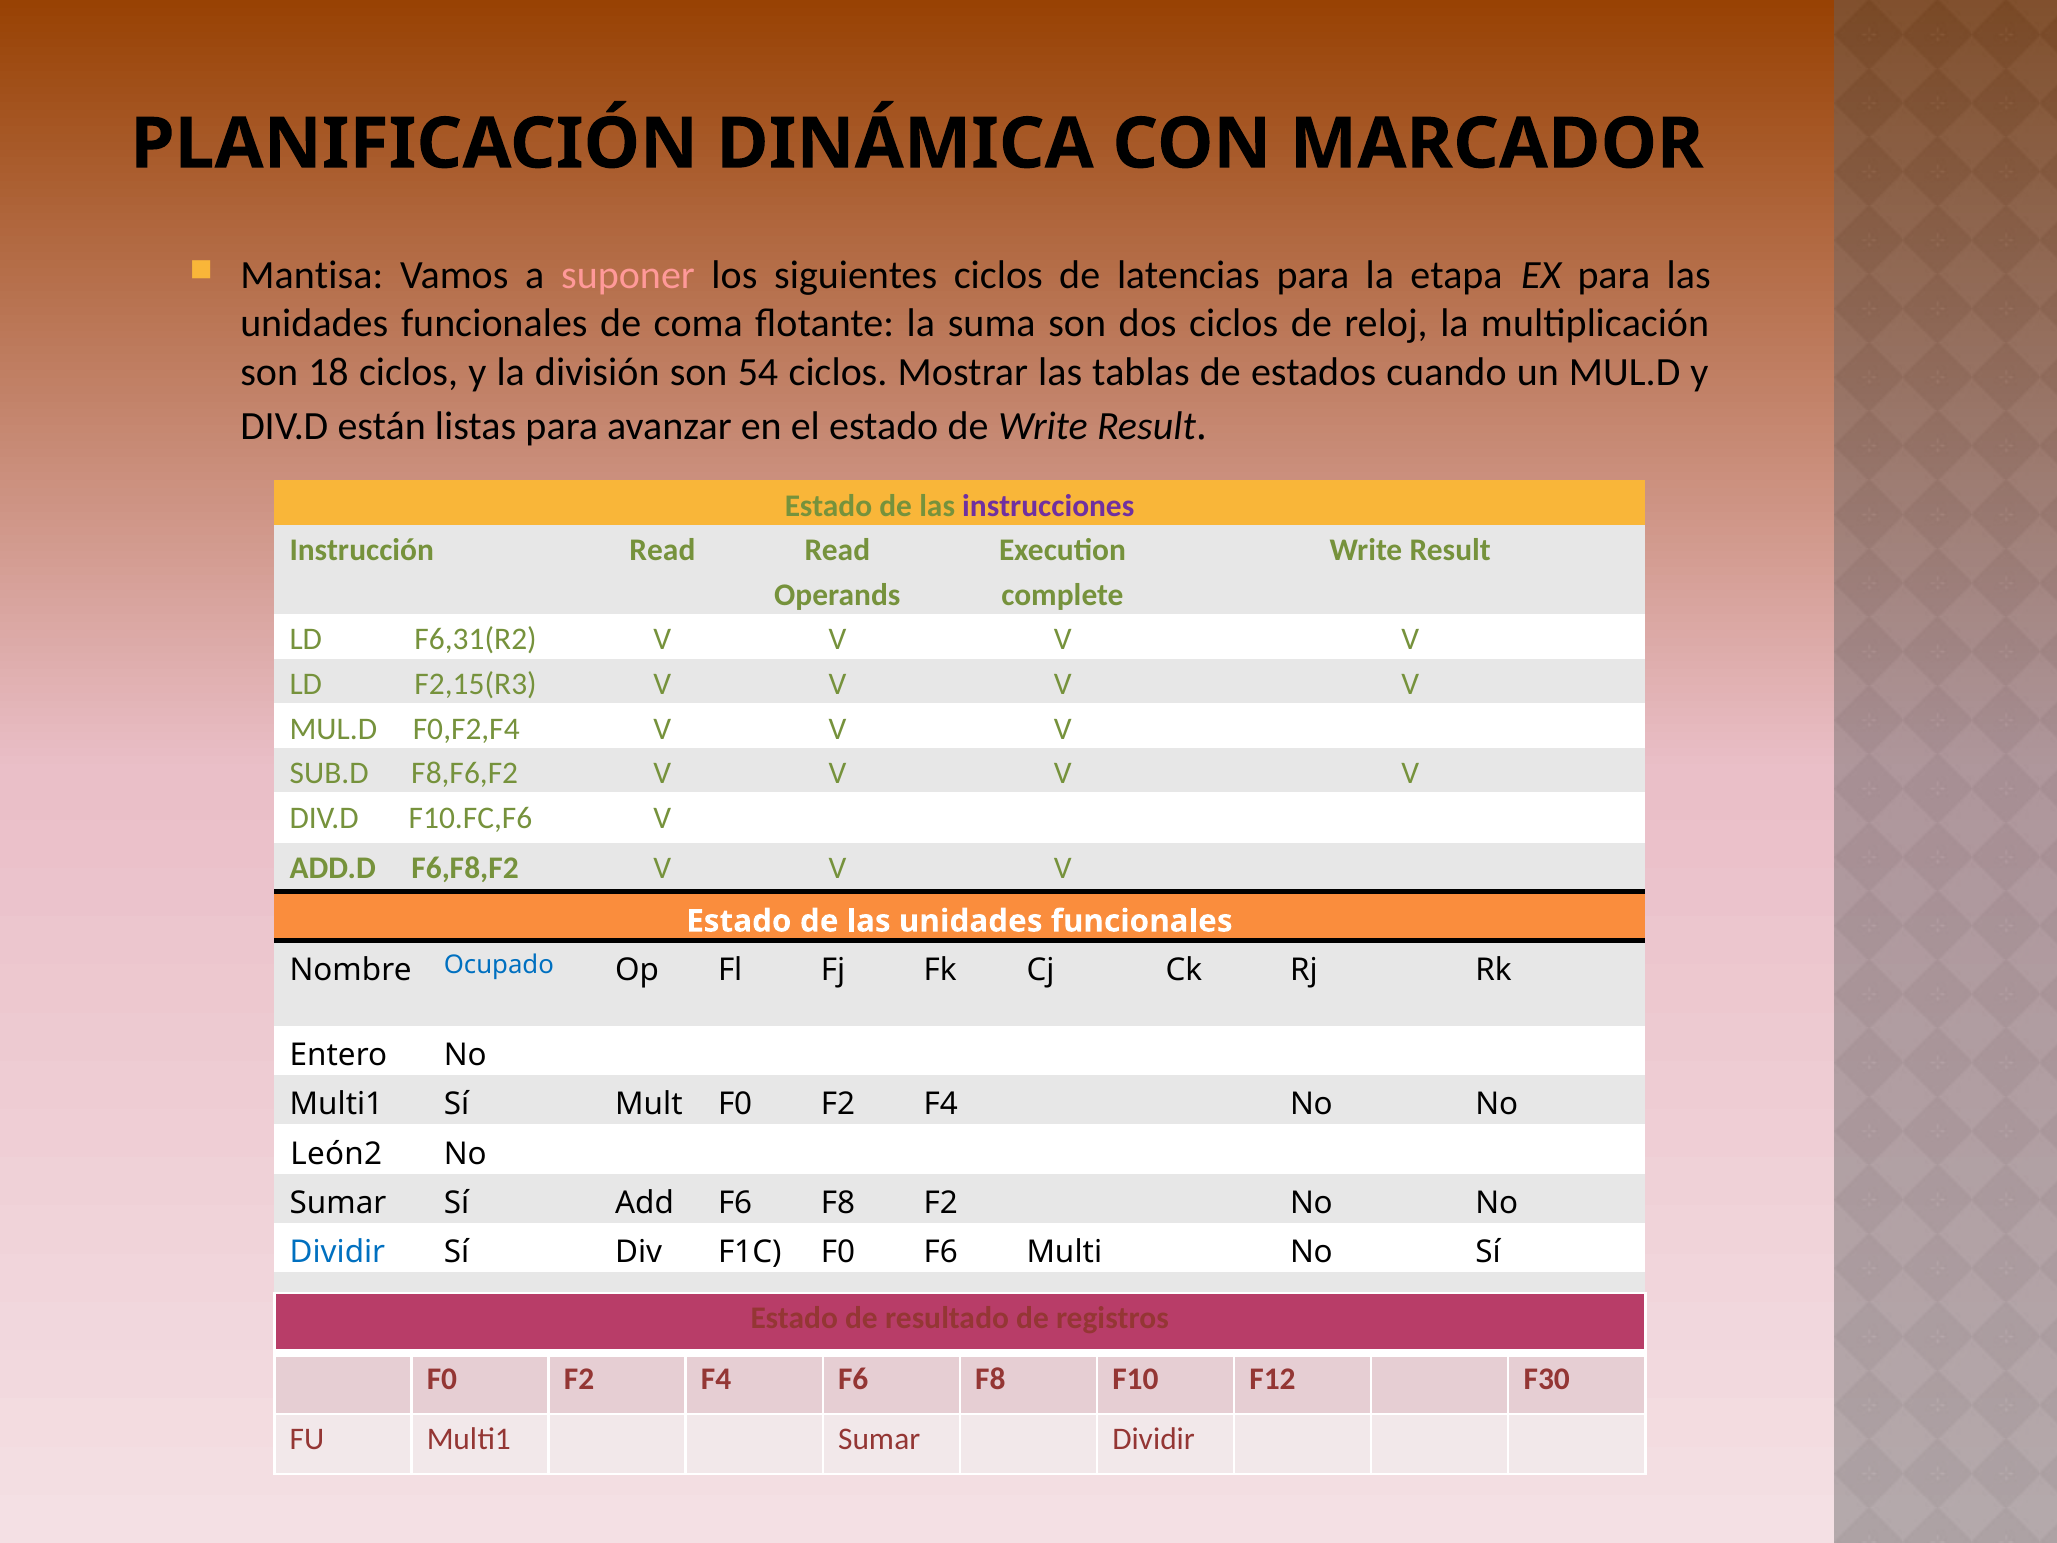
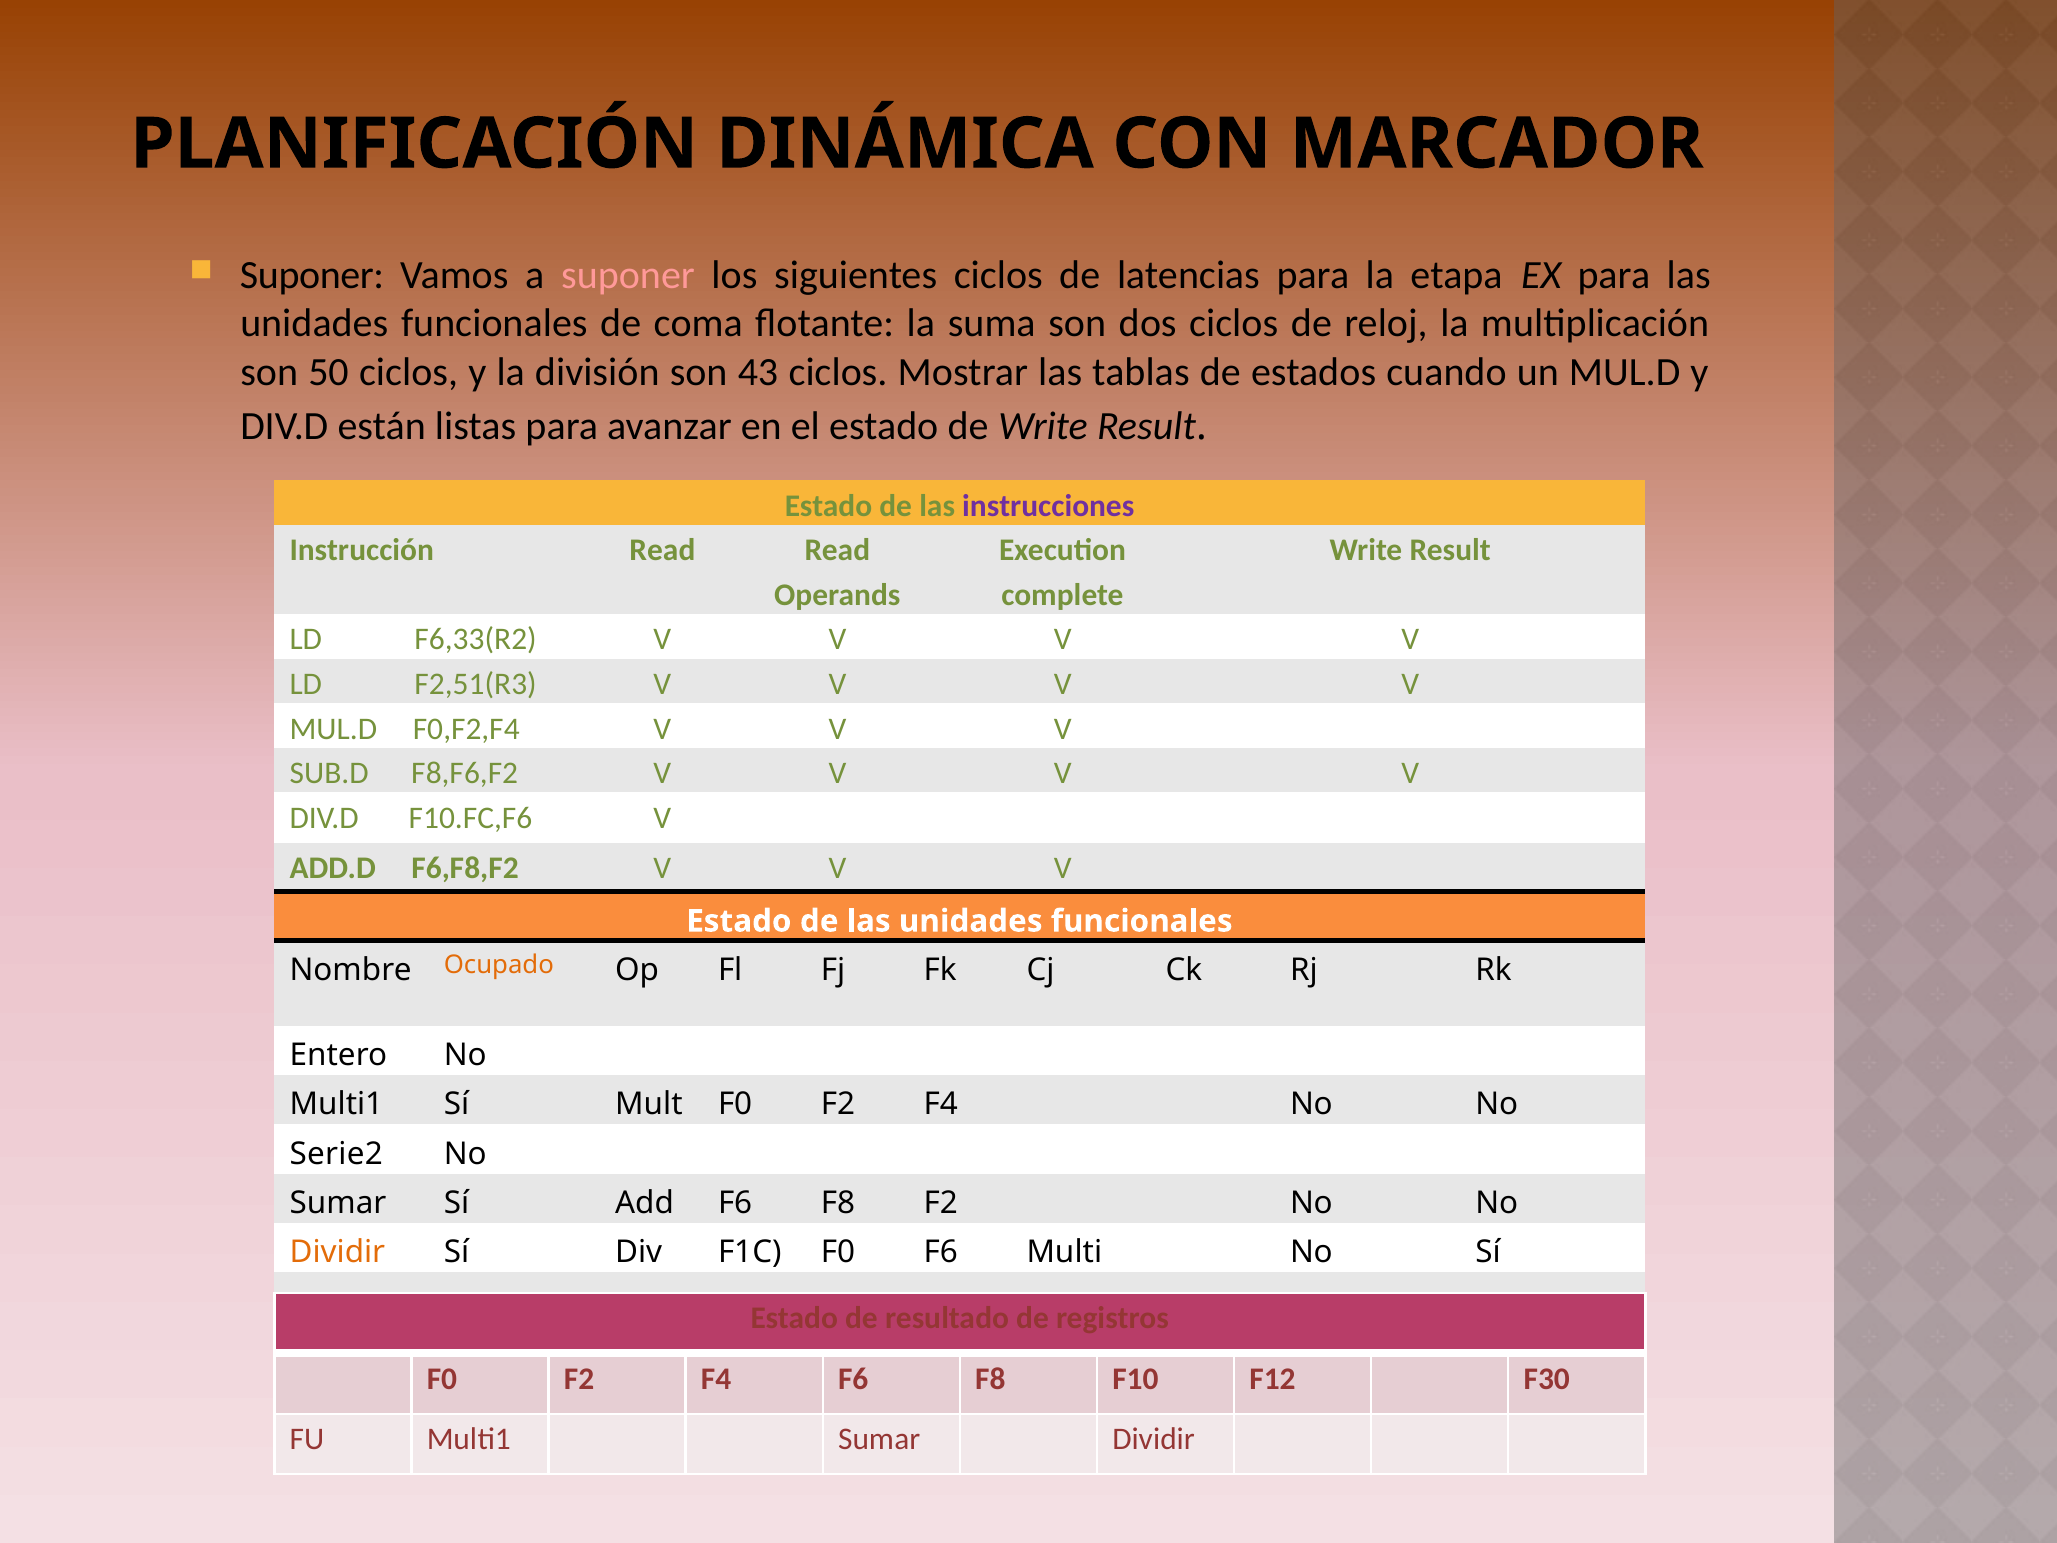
Mantisa: Mantisa -> Suponer (312, 275)
18: 18 -> 50 (329, 372)
54: 54 -> 43 (758, 372)
F6,31(R2: F6,31(R2 -> F6,33(R2 (476, 639)
F2,15(R3: F2,15(R3 -> F2,51(R3 (476, 684)
Ocupado colour: blue -> orange (499, 965)
León2: León2 -> Serie2 (336, 1154)
Dividir colour: blue -> orange (337, 1252)
